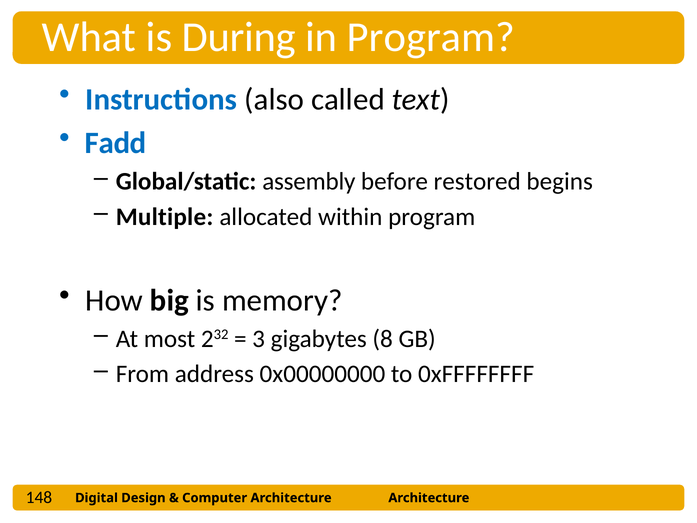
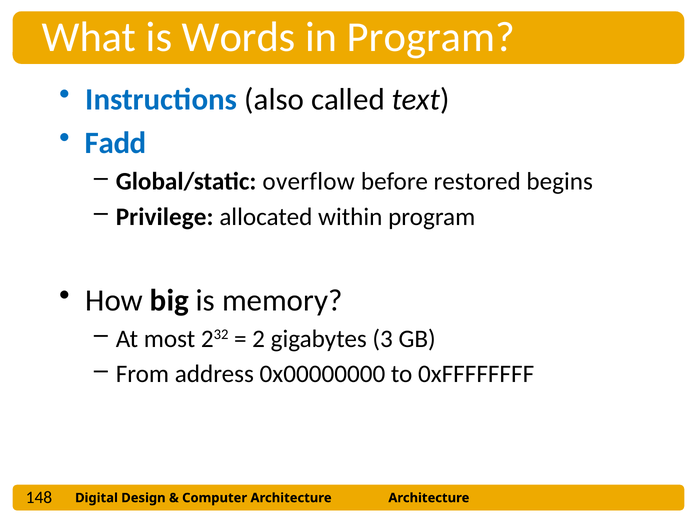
During: During -> Words (239, 37)
assembly: assembly -> overflow (309, 181)
Multiple: Multiple -> Privilege (165, 217)
3: 3 -> 2 (259, 339)
8: 8 -> 3 (383, 339)
